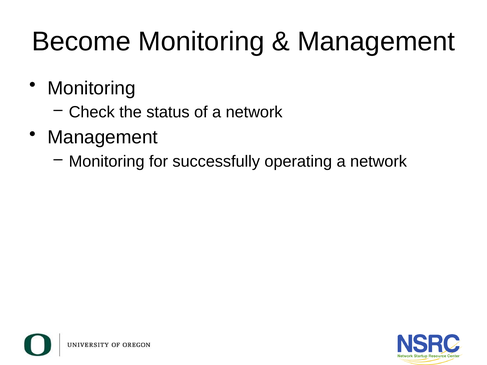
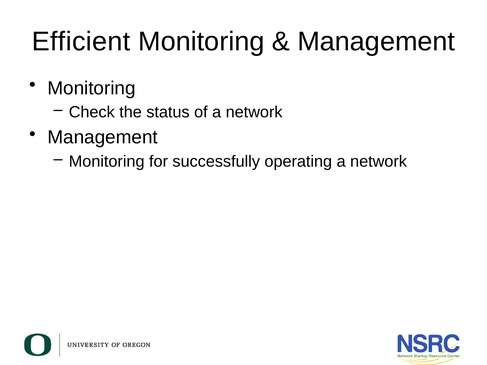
Become: Become -> Efficient (81, 42)
